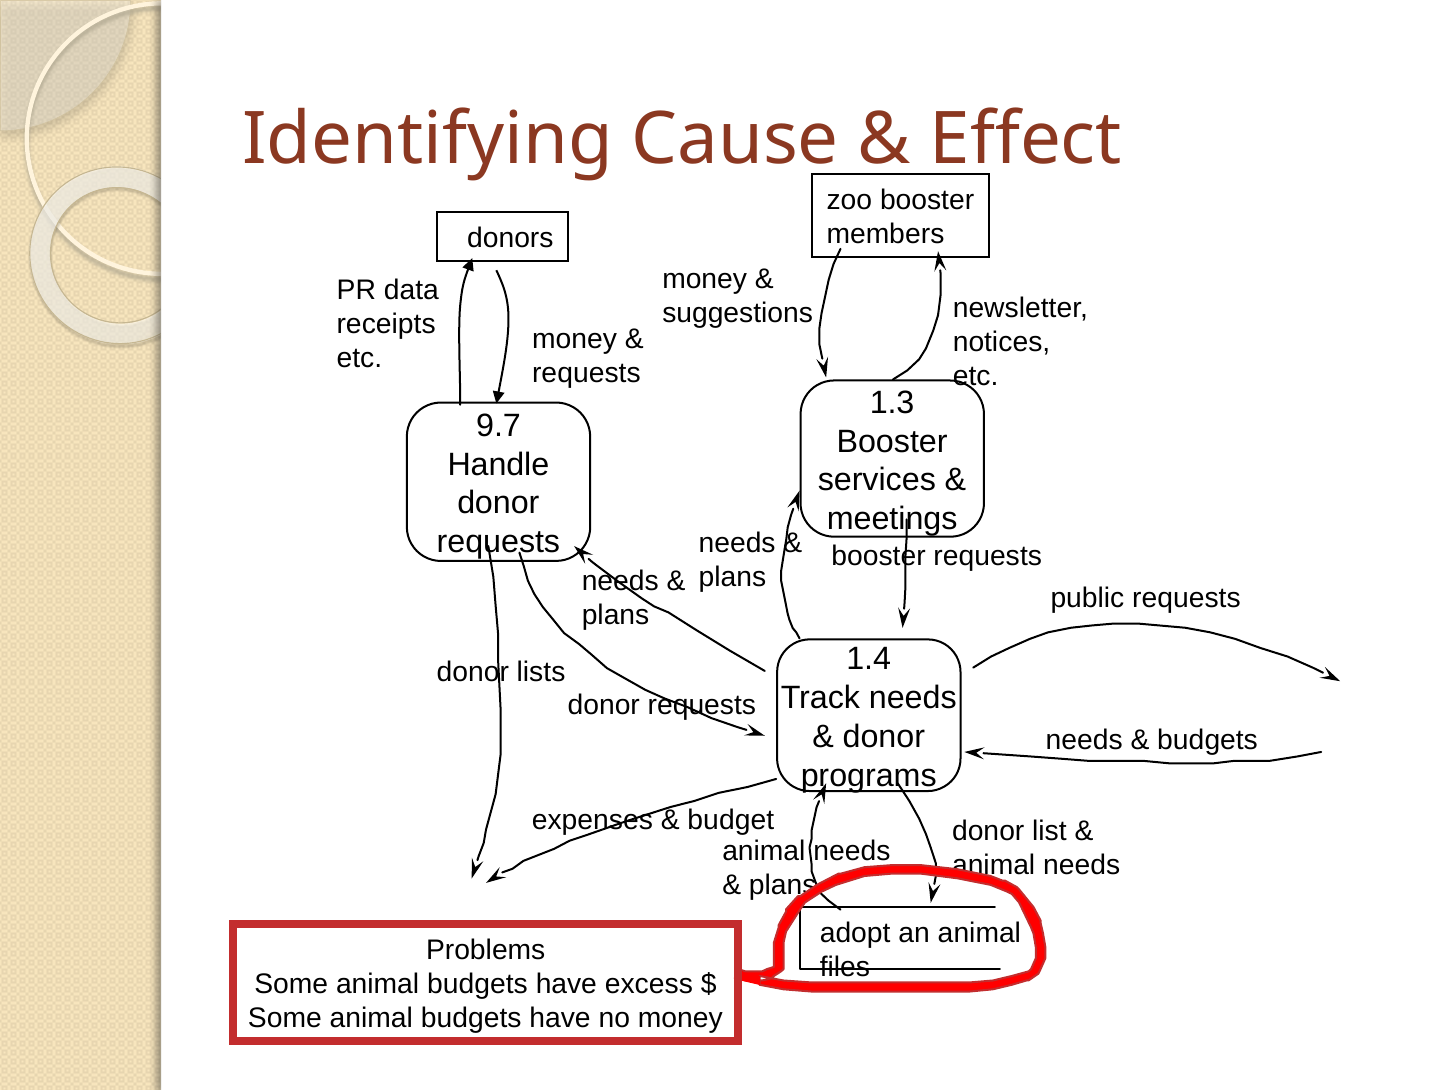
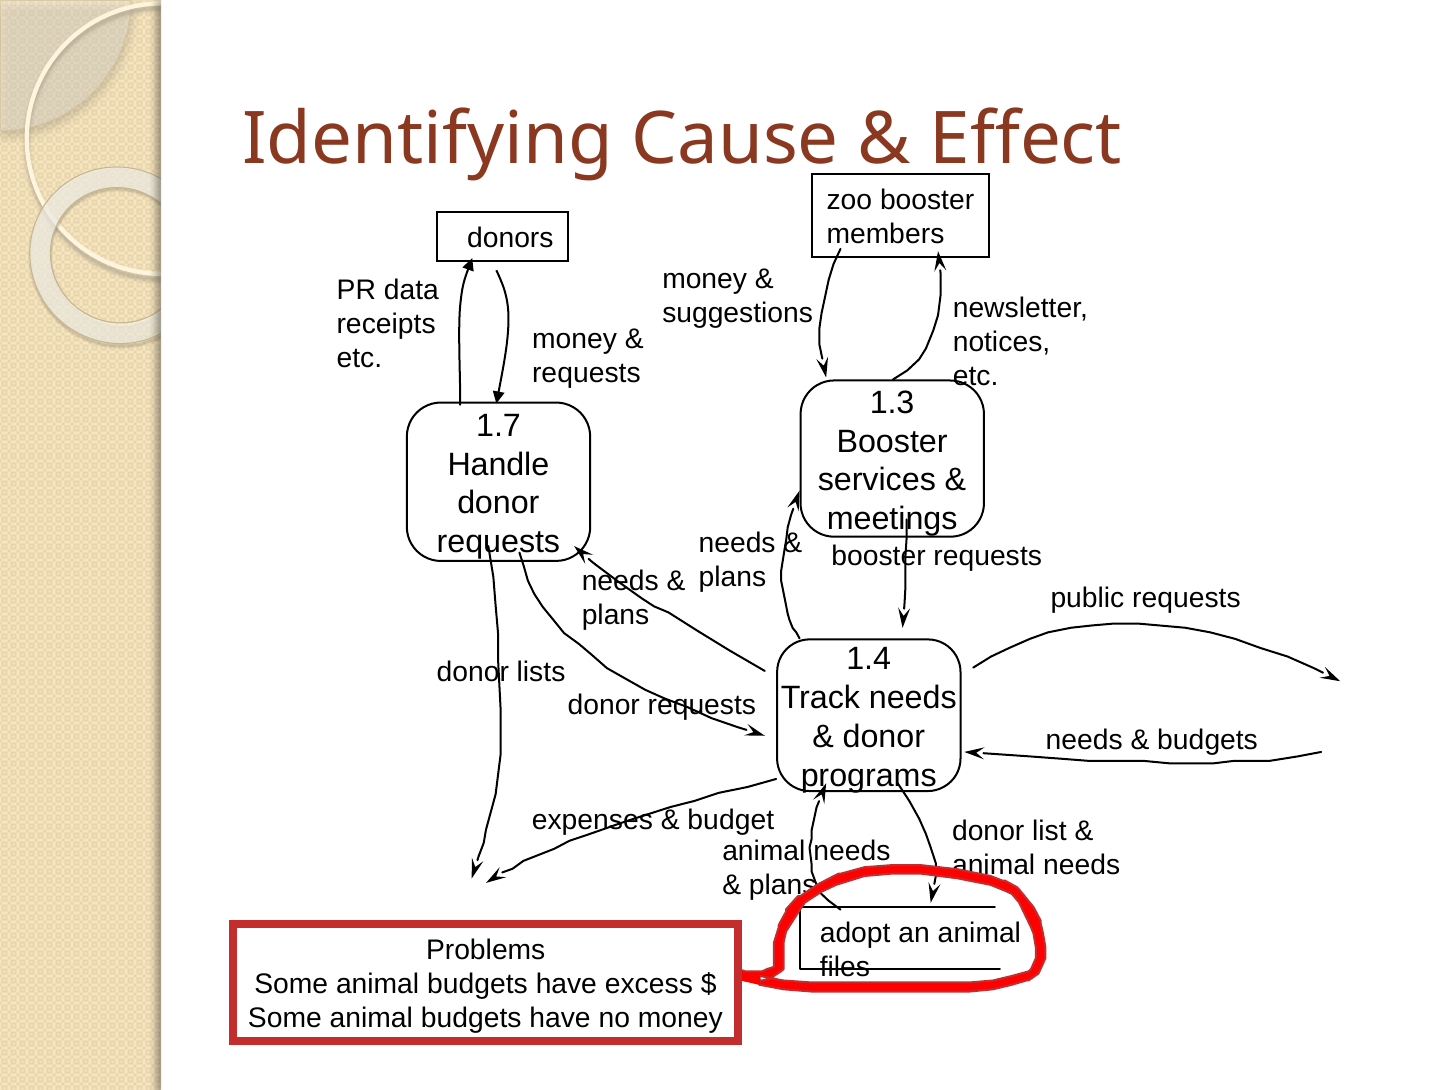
9.7: 9.7 -> 1.7 (498, 426)
